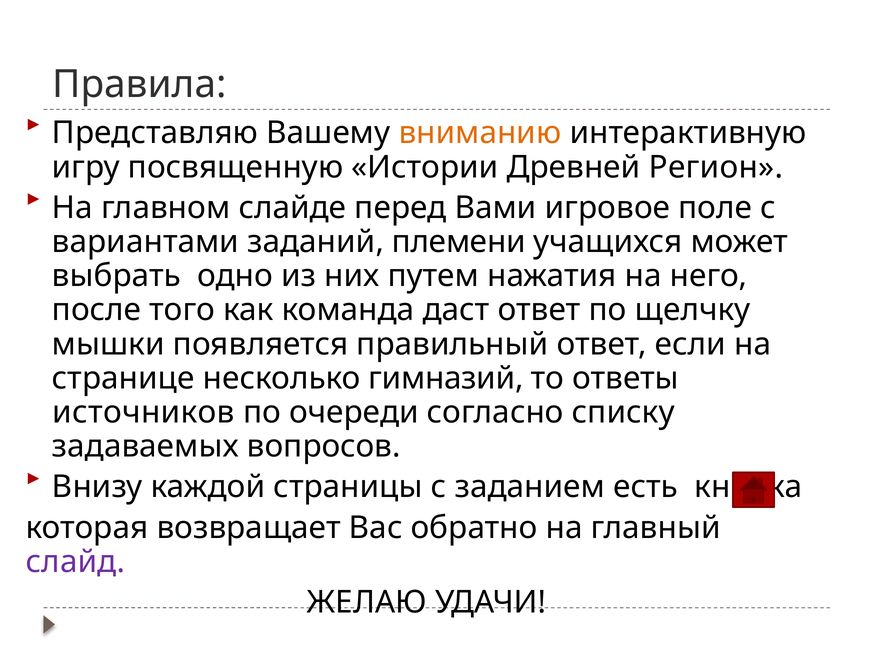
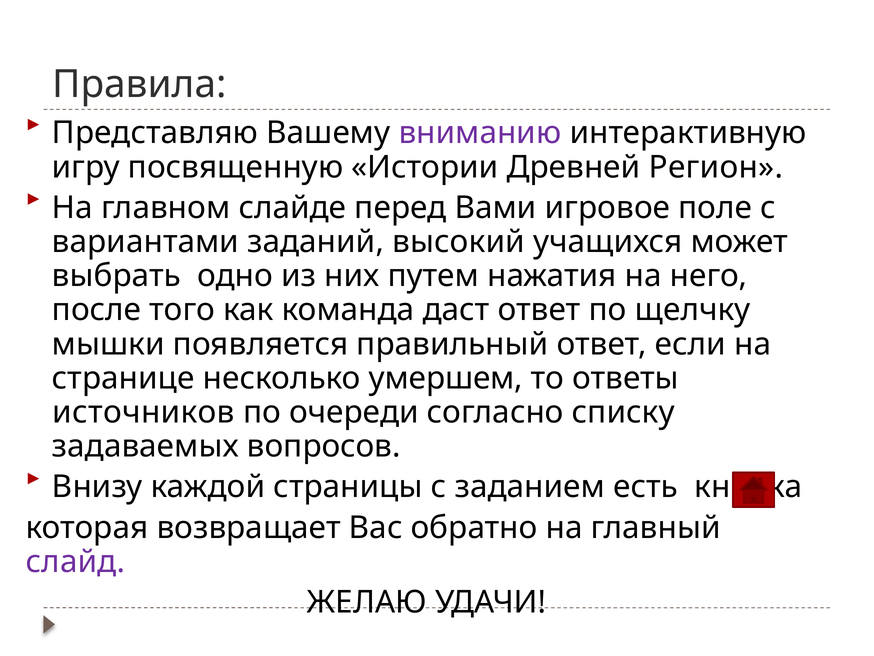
вниманию colour: orange -> purple (480, 133)
племени: племени -> высокий (459, 242)
гимназий: гимназий -> умершем (446, 378)
